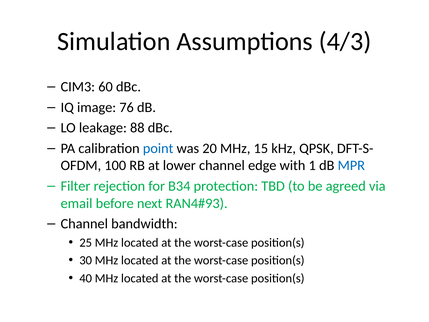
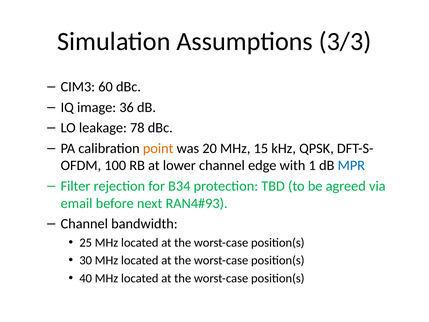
4/3: 4/3 -> 3/3 (345, 42)
76: 76 -> 36 (127, 107)
88: 88 -> 78 (137, 128)
point colour: blue -> orange (158, 148)
